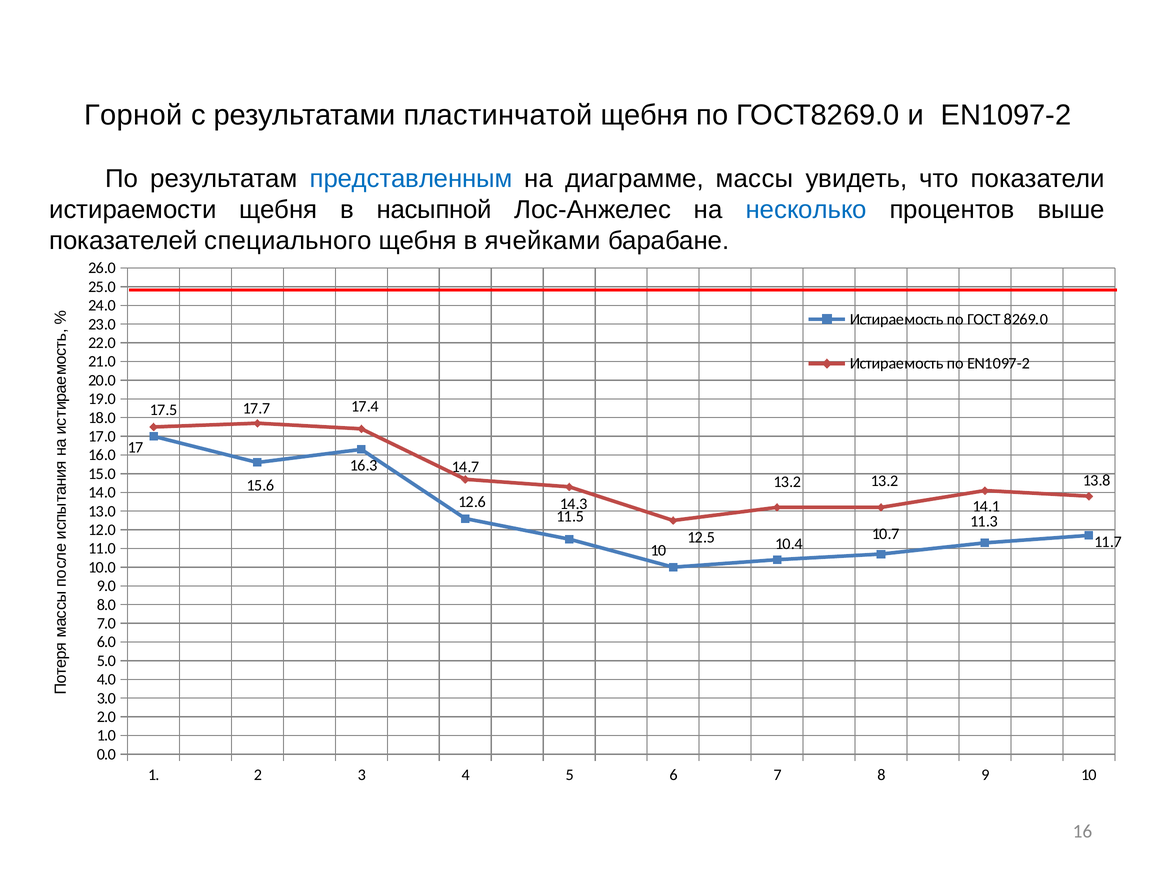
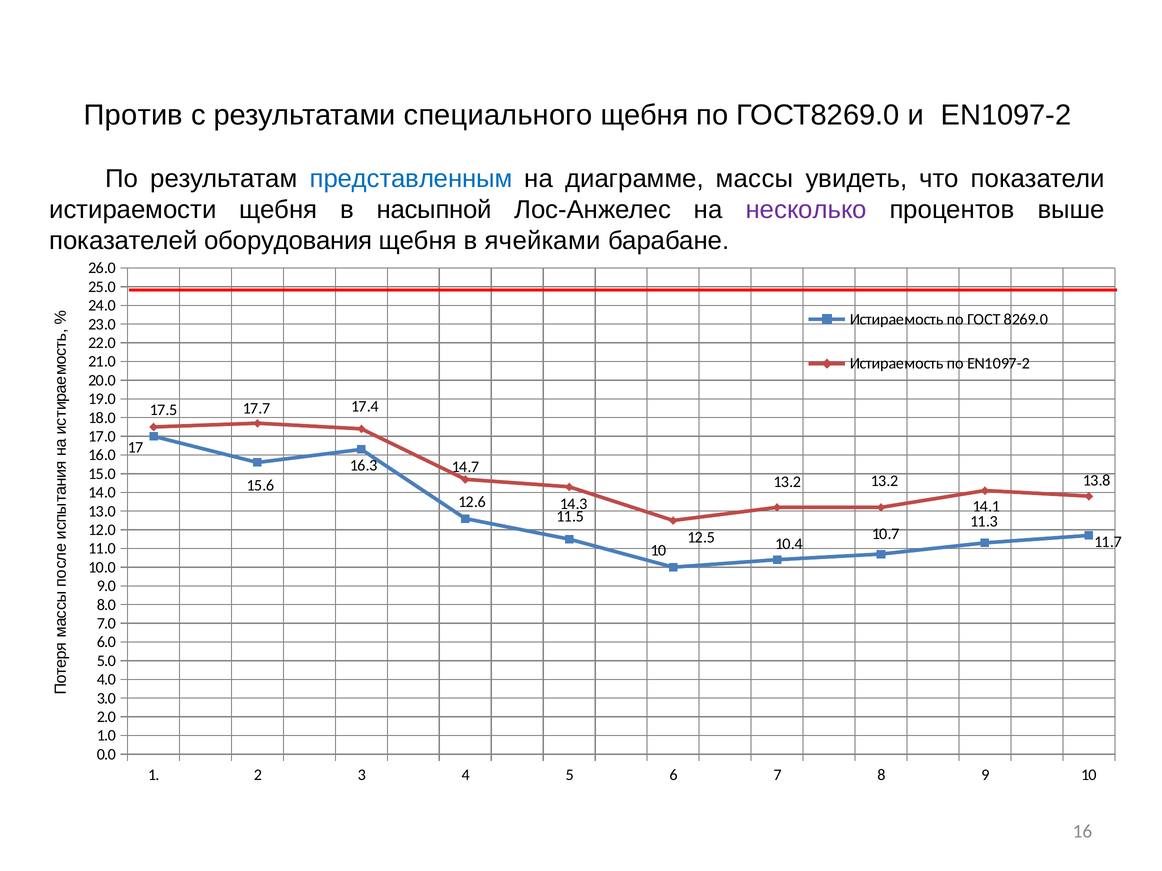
Горной: Горной -> Против (133, 115)
пластинчатой: пластинчатой -> специального (498, 115)
несколько colour: blue -> purple (806, 210)
специального: специального -> оборудования (288, 241)
